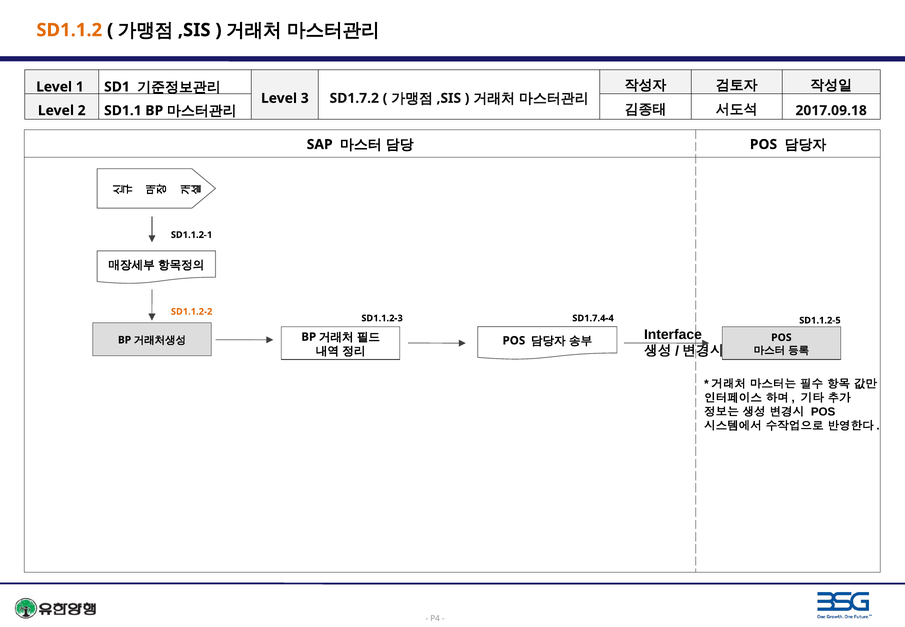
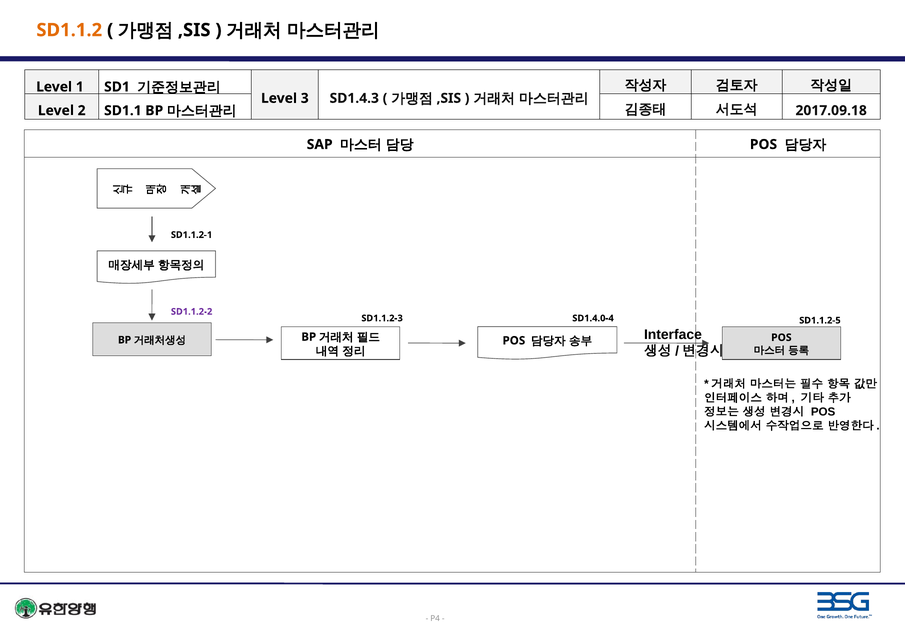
SD1.7.2: SD1.7.2 -> SD1.4.3 (354, 98)
SD1.1.2-2 colour: orange -> purple (192, 311)
SD1.7.4-4: SD1.7.4-4 -> SD1.4.0-4 (593, 318)
